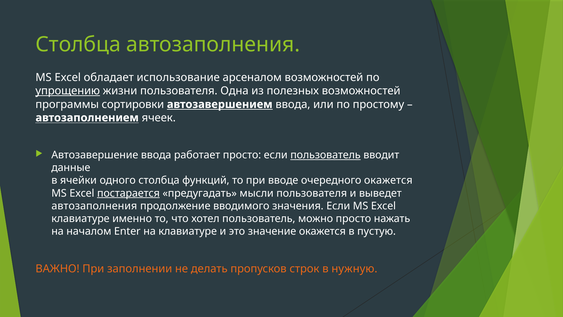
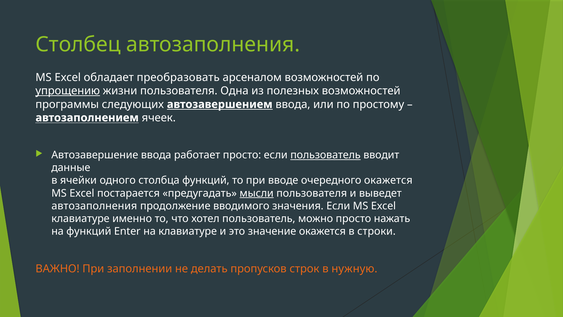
Столбца: Столбца -> Столбец (78, 44)
использование: использование -> преобразовать (178, 78)
сортировки: сортировки -> следующих (133, 104)
постарается underline: present -> none (128, 193)
мысли underline: none -> present (257, 193)
на началом: началом -> функций (89, 231)
пустую: пустую -> строки (377, 231)
